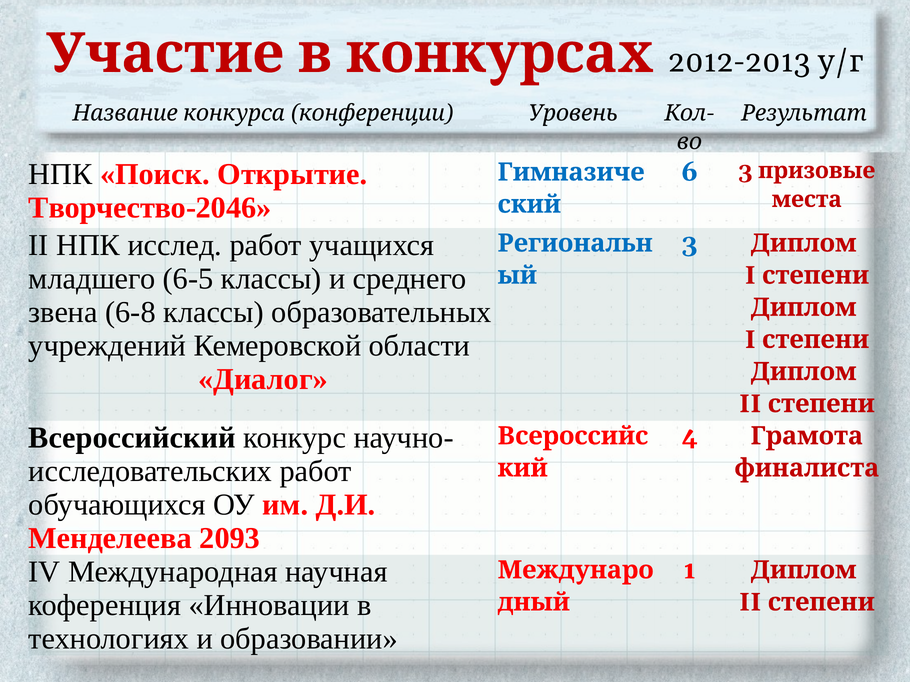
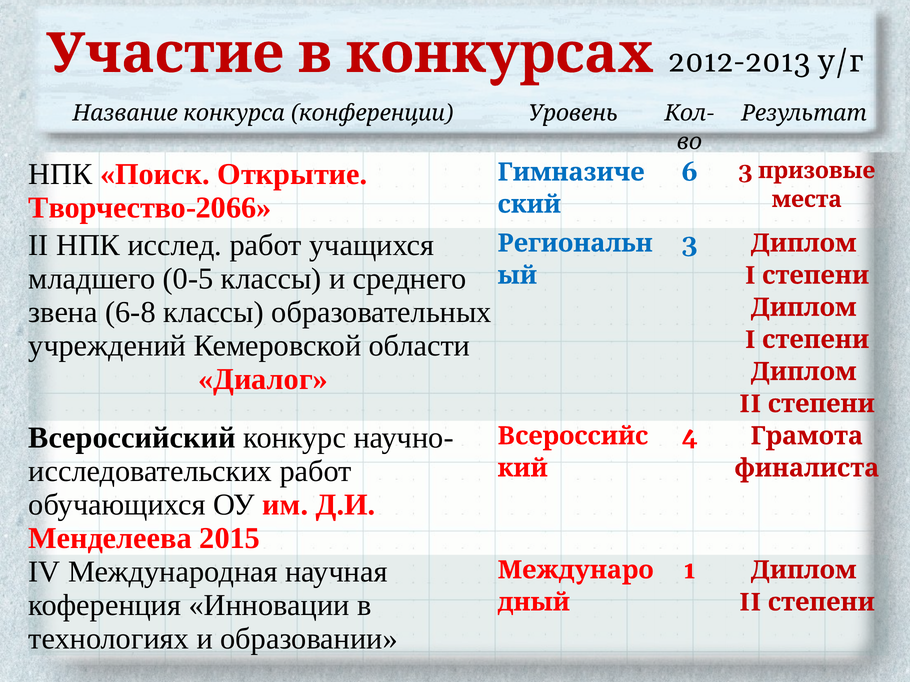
Творчество-2046: Творчество-2046 -> Творчество-2066 (150, 208)
6-5: 6-5 -> 0-5 (188, 279)
2093: 2093 -> 2015 (230, 539)
